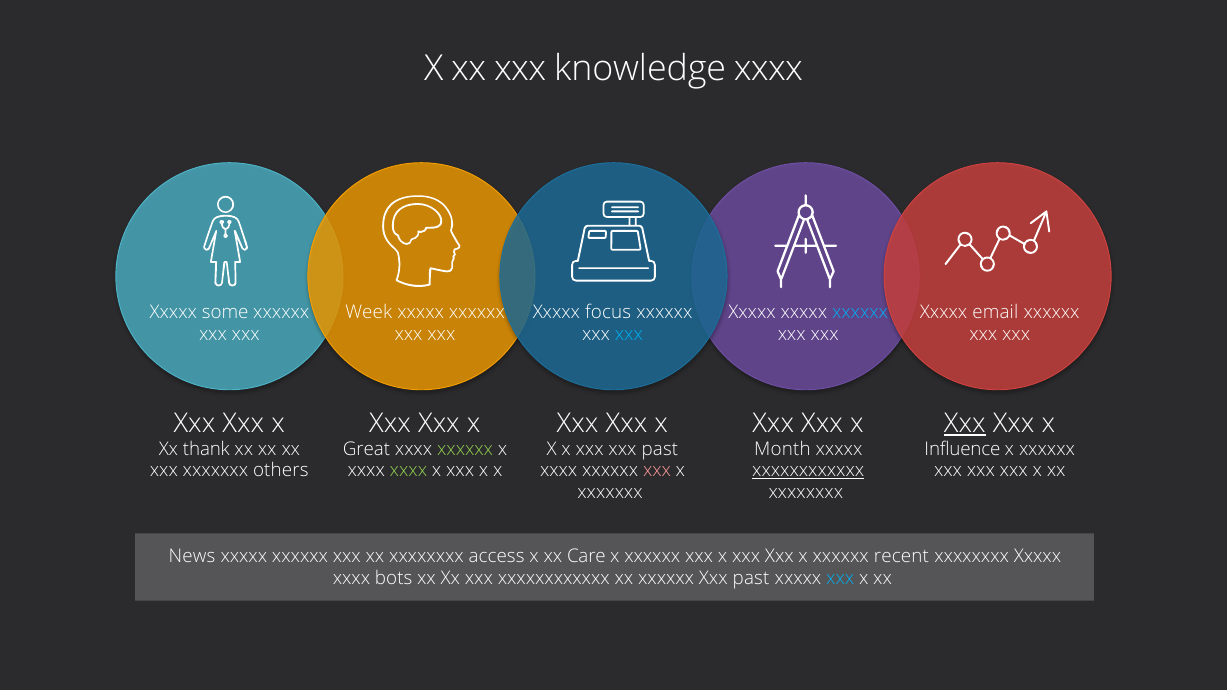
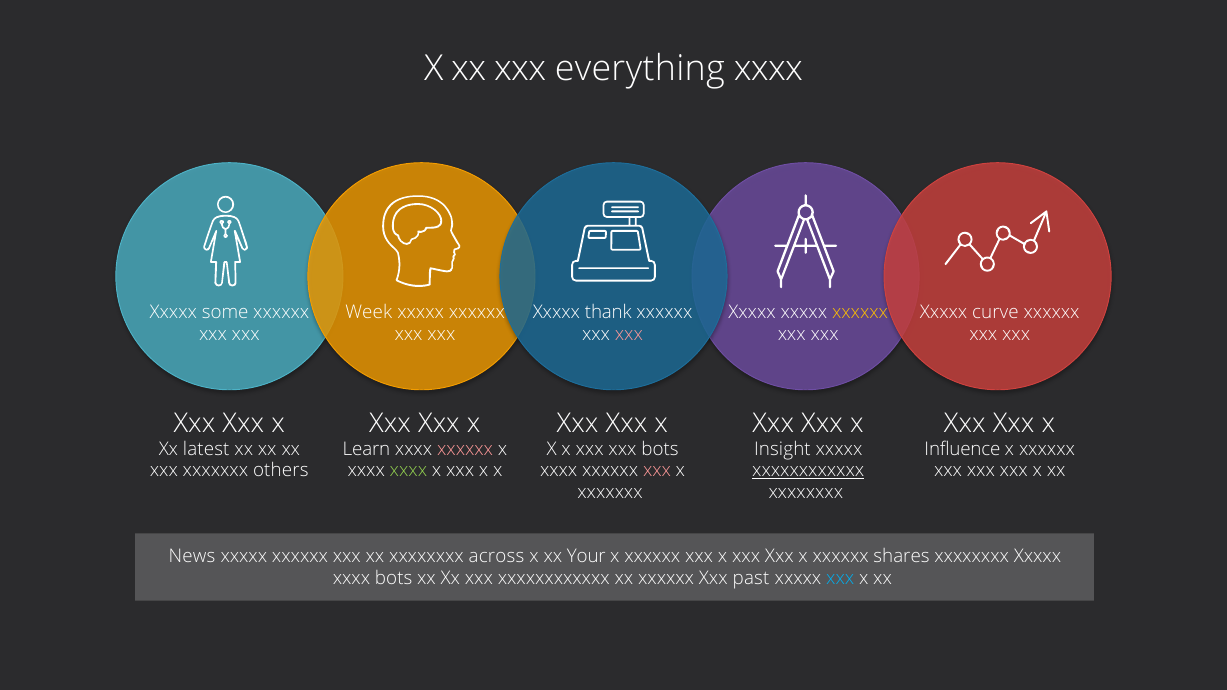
knowledge: knowledge -> everything (640, 69)
focus: focus -> thank (608, 313)
xxxxxx colour: light blue -> yellow (860, 313)
email: email -> curve (995, 313)
xxx colour: light blue -> pink (629, 334)
Xxx underline: present -> none (965, 423)
thank: thank -> latest (206, 450)
Great: Great -> Learn (367, 450)
xxxxxx colour: light green -> pink (465, 450)
xxx xxx past: past -> bots (660, 450)
Month: Month -> Insight (782, 450)
access: access -> across (497, 557)
Care: Care -> Your (586, 557)
recent: recent -> shares (902, 557)
